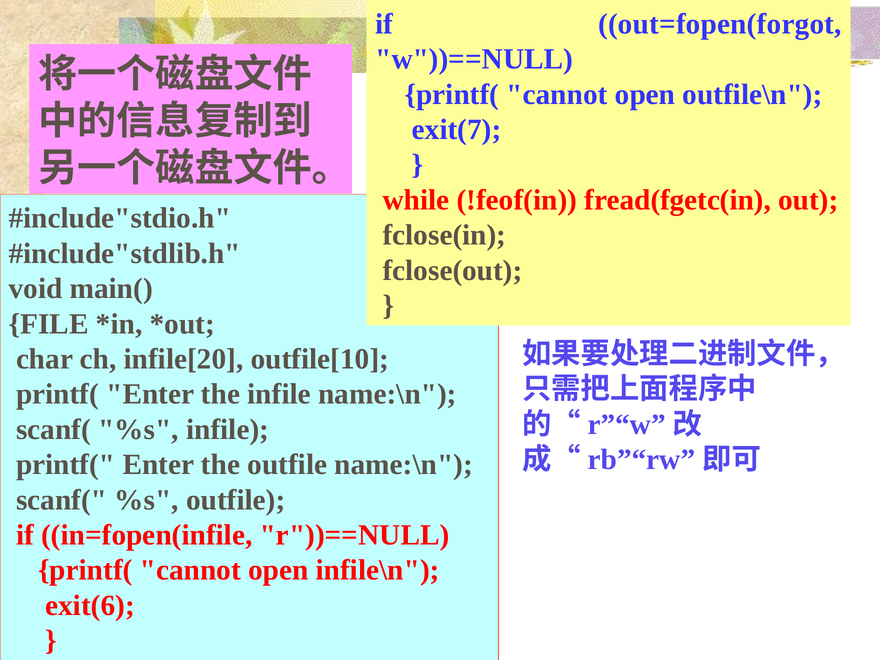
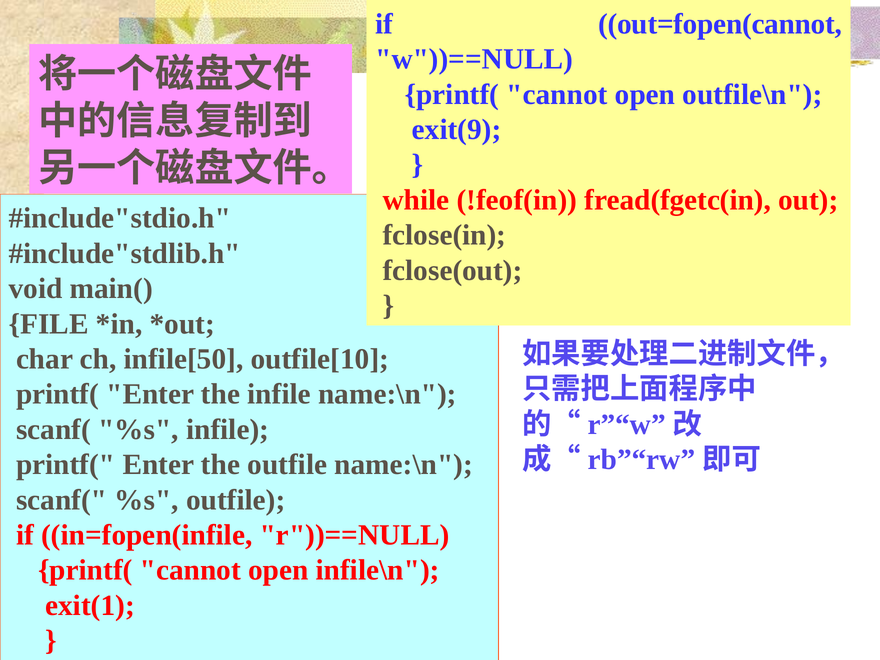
out=fopen(forgot: out=fopen(forgot -> out=fopen(cannot (720, 24)
exit(7: exit(7 -> exit(9 (457, 130)
infile[20: infile[20 -> infile[50 (184, 359)
exit(6: exit(6 -> exit(1 (90, 605)
